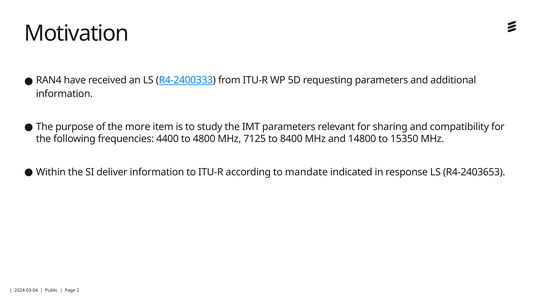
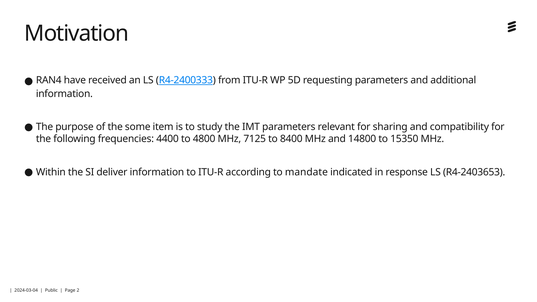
more: more -> some (138, 127)
